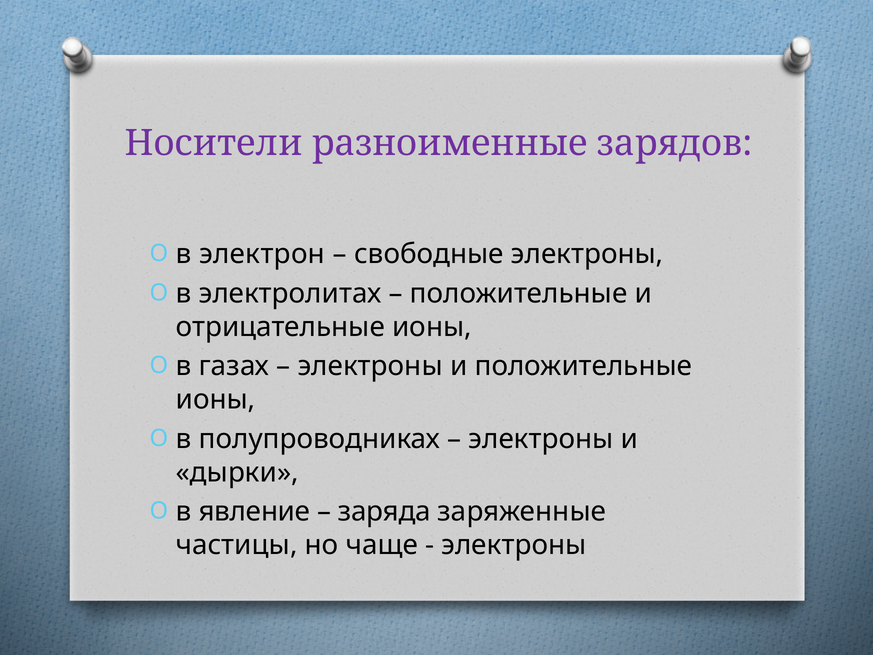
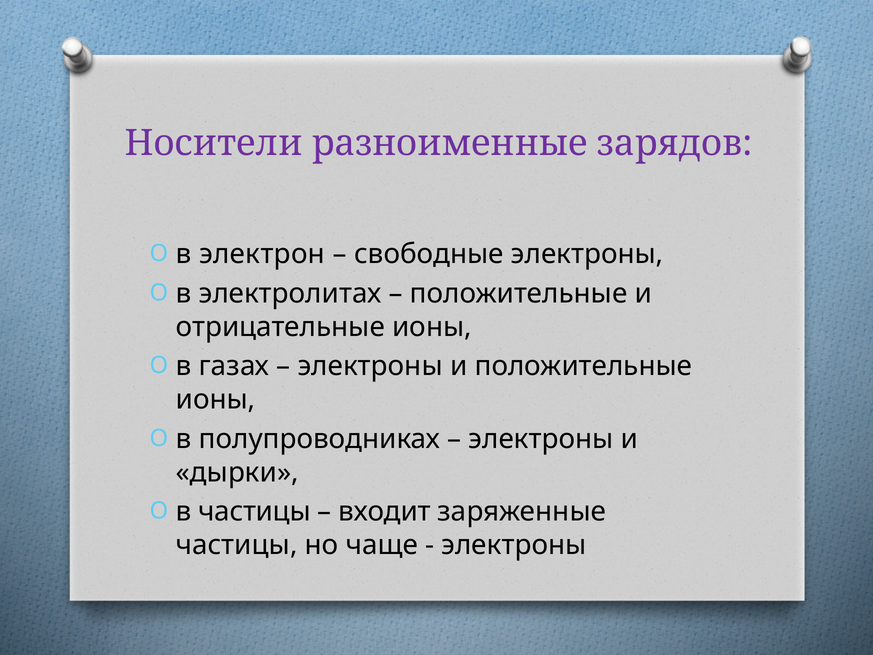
в явление: явление -> частицы (254, 512)
заряда: заряда -> входит (384, 512)
